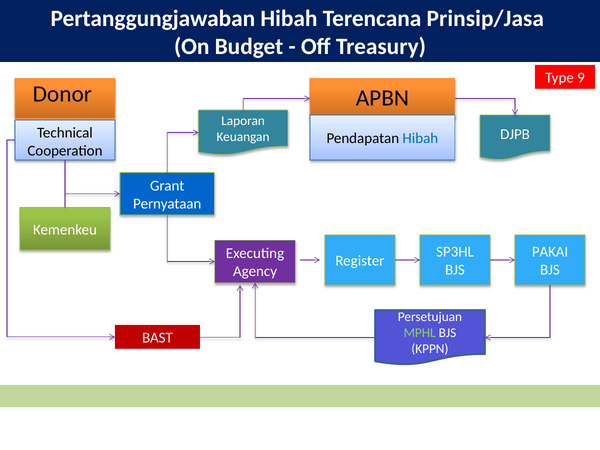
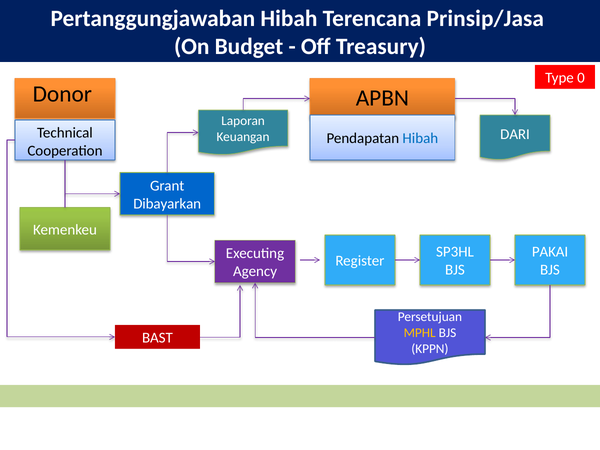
9: 9 -> 0 (581, 78)
DJPB: DJPB -> DARI (515, 134)
Pernyataan: Pernyataan -> Dibayarkan (167, 204)
MPHL colour: light green -> yellow (420, 333)
